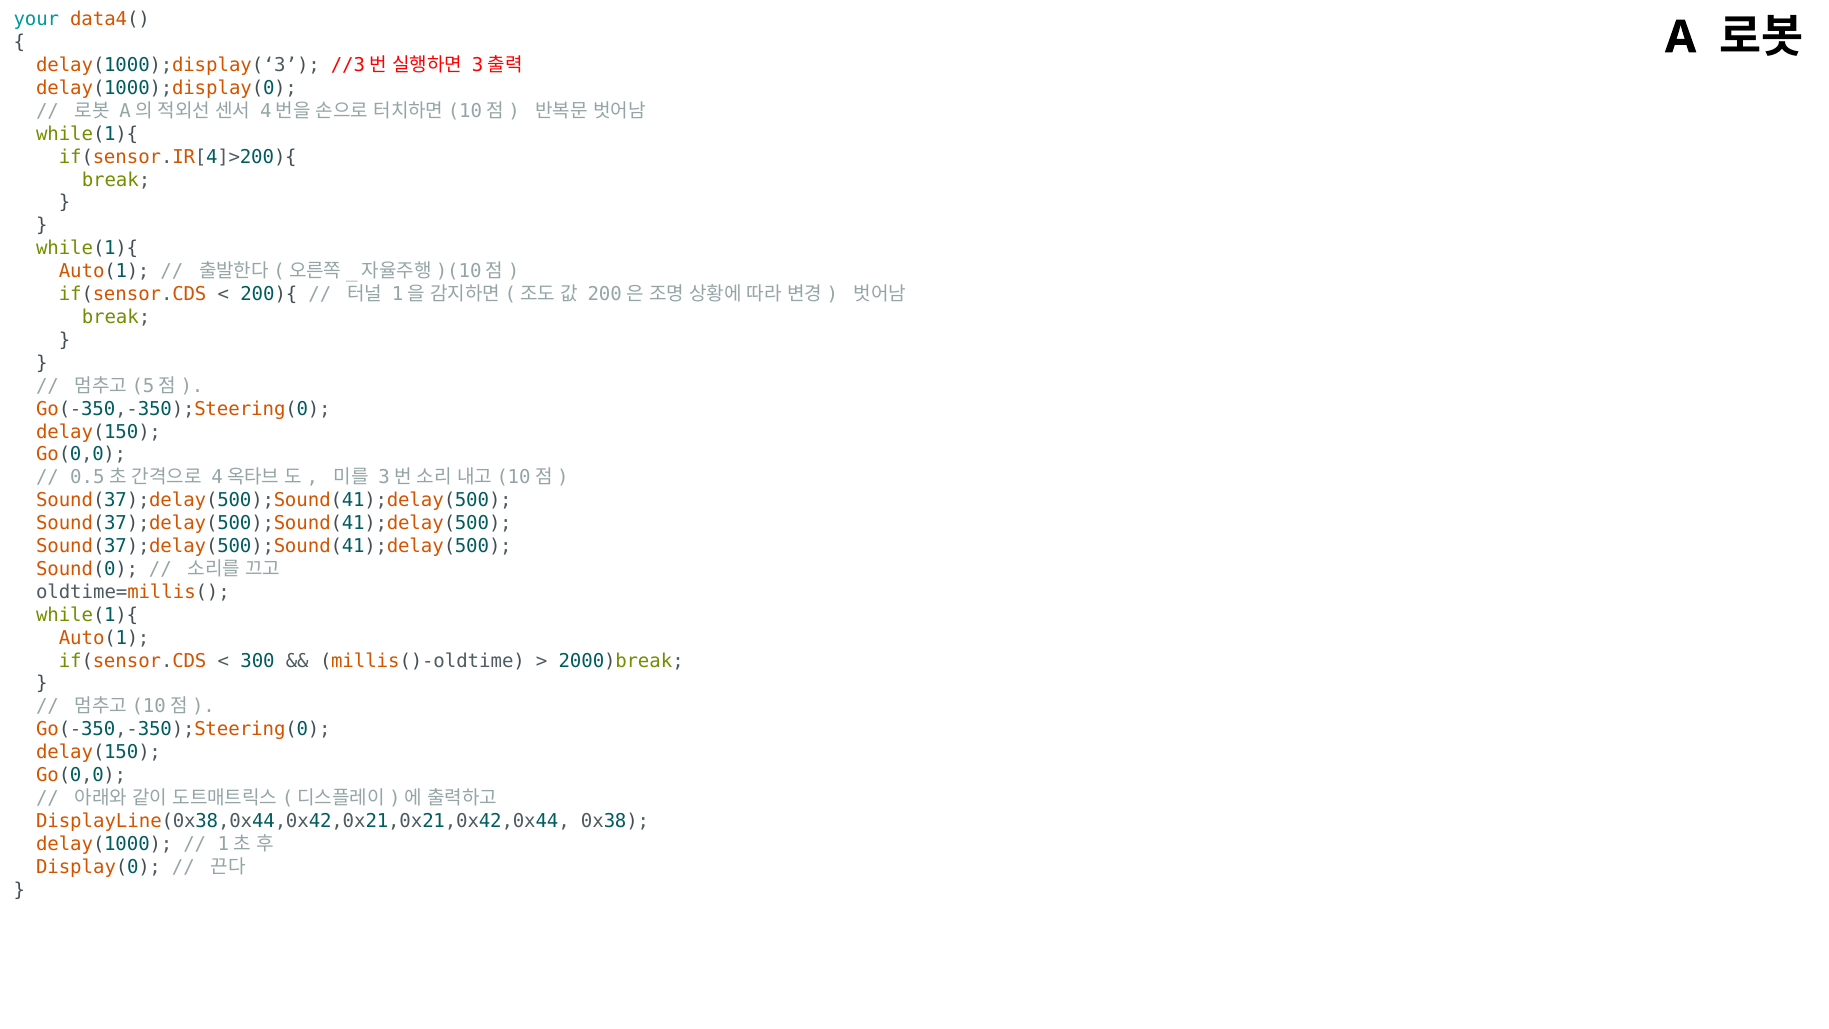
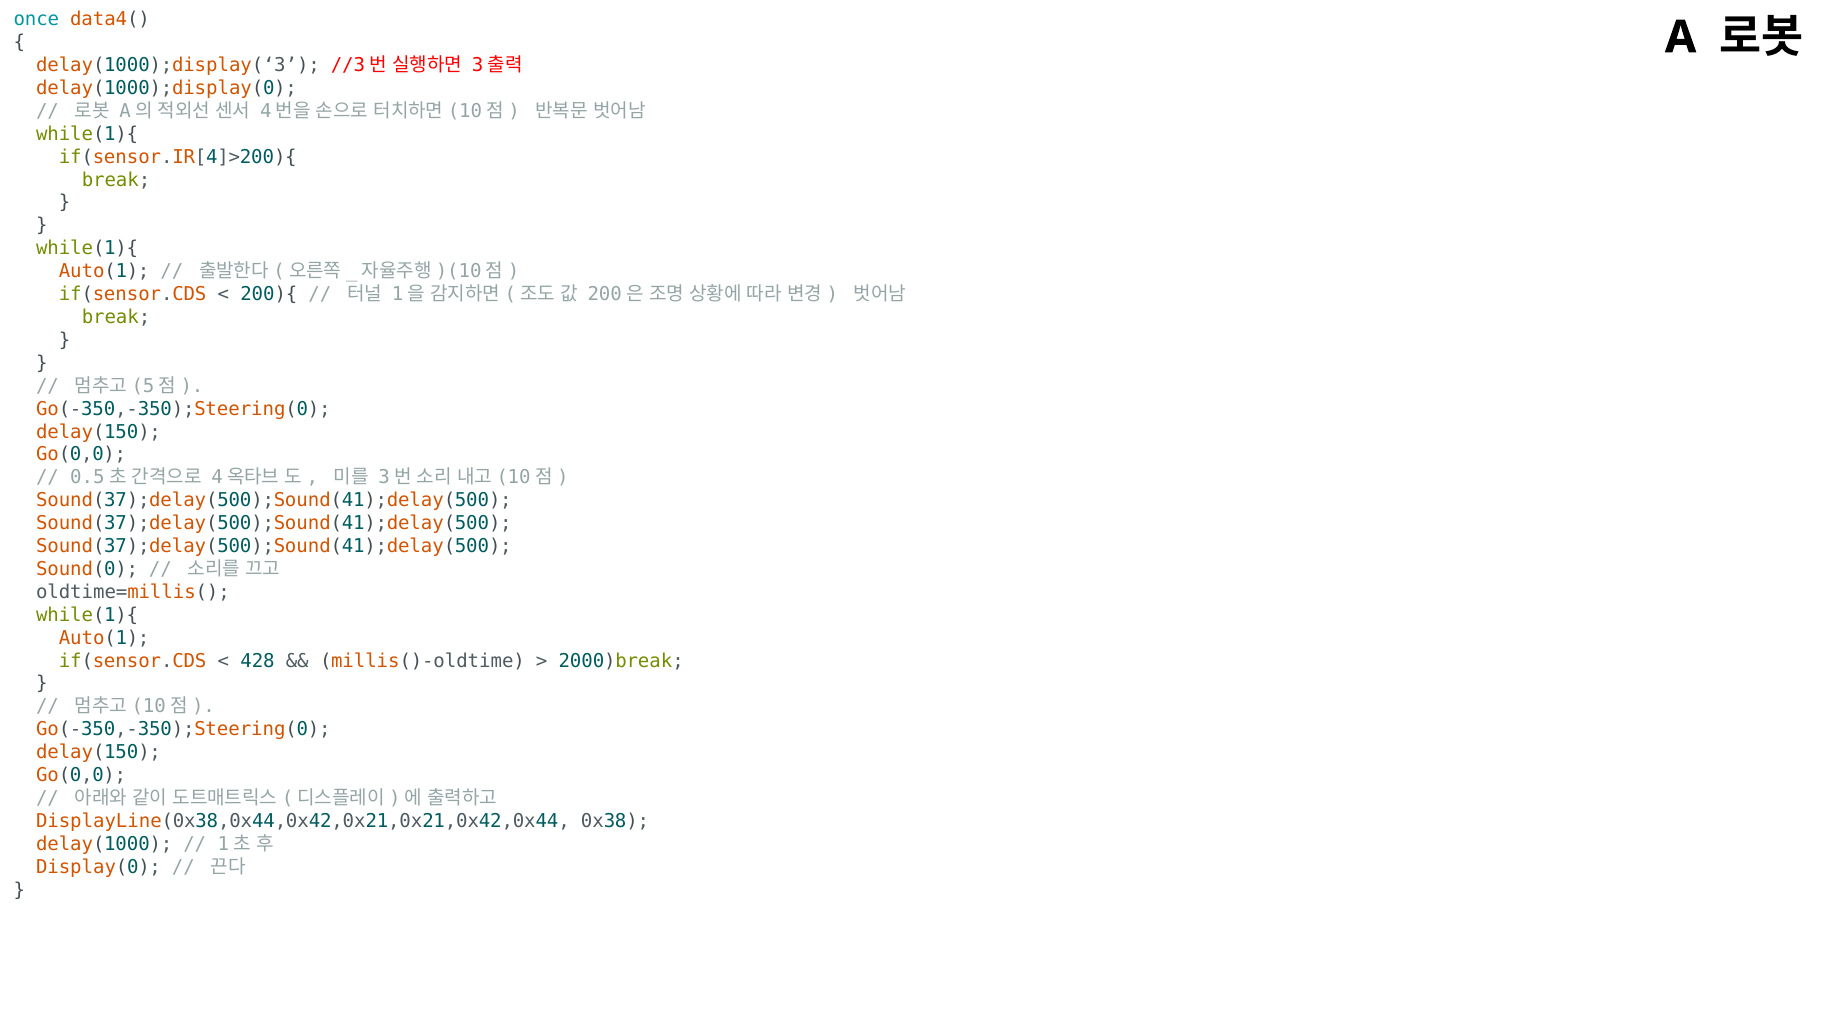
your: your -> once (36, 19)
300: 300 -> 428 (258, 661)
